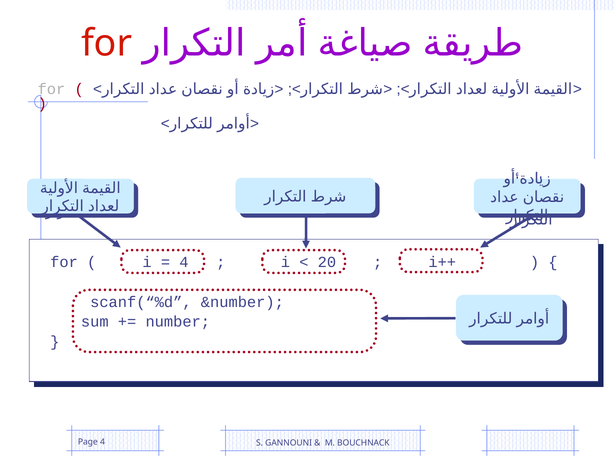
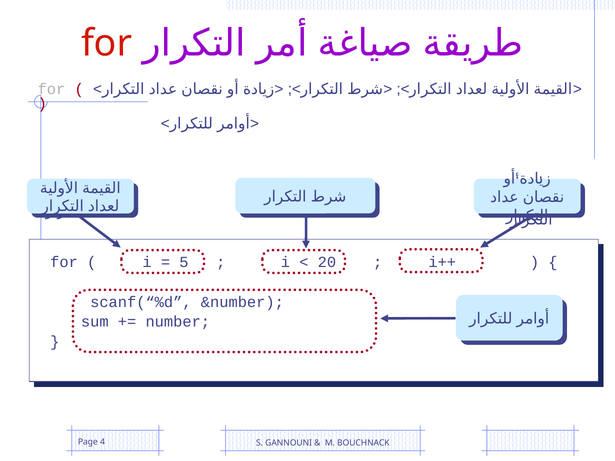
4: 4 -> 5 (184, 262)
